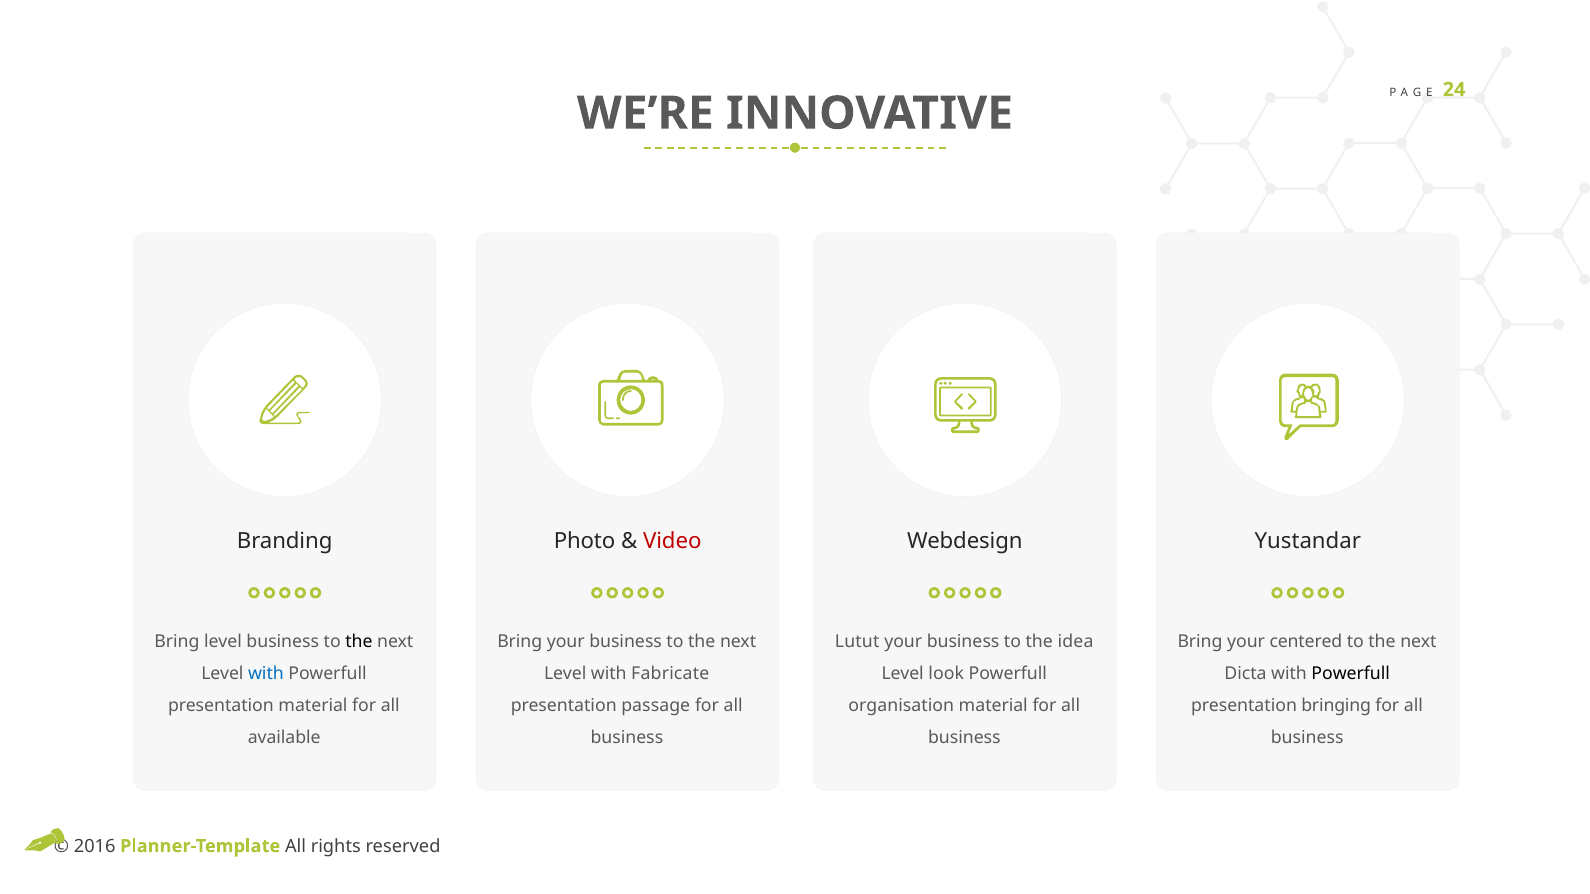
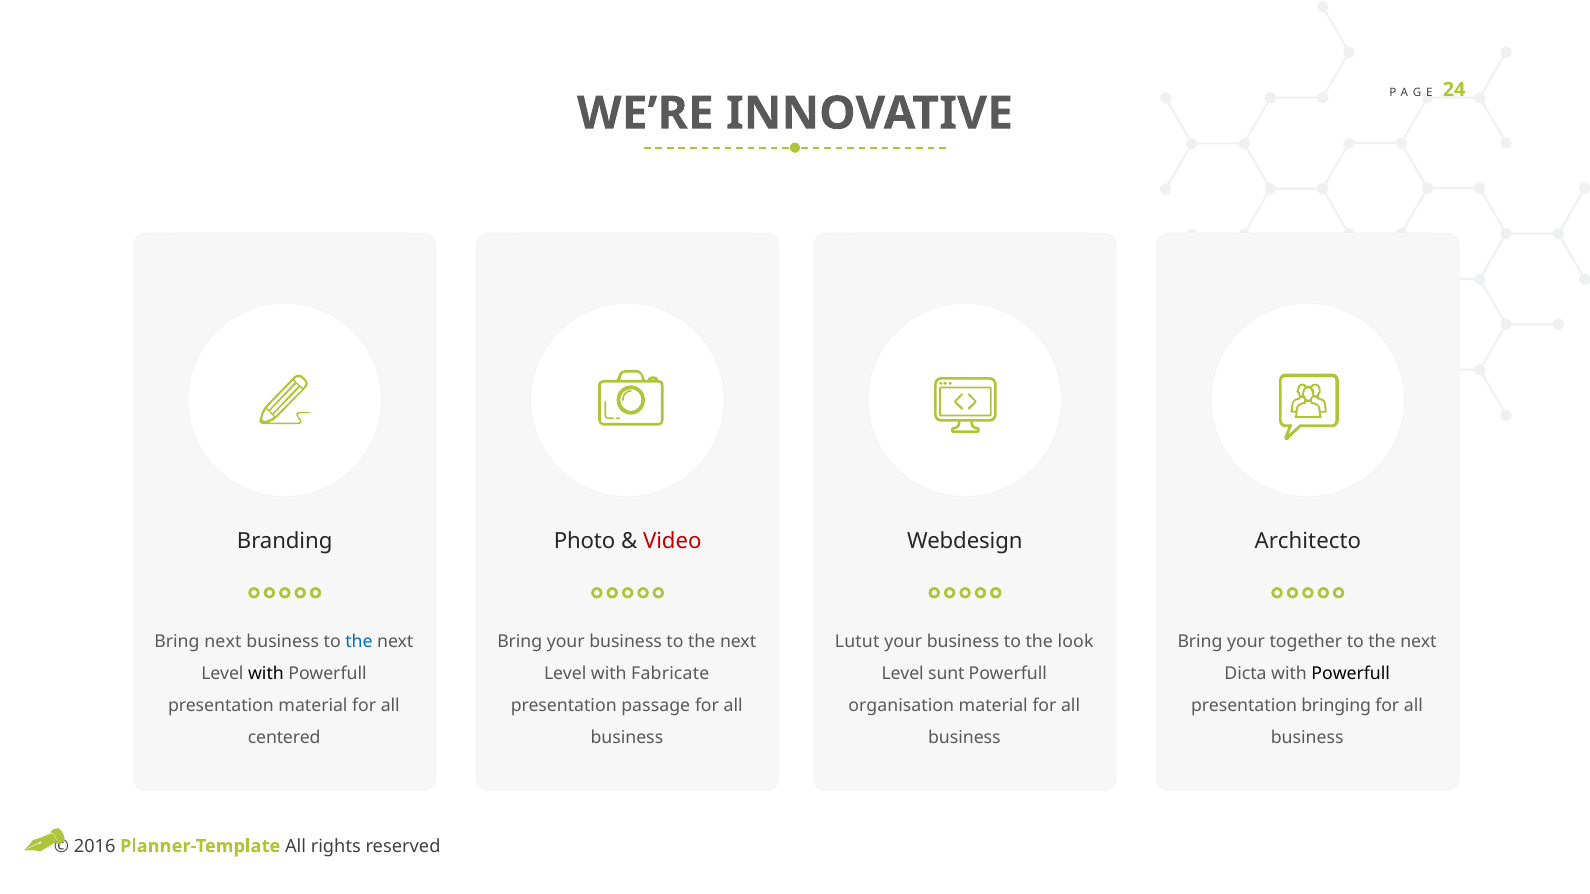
Yustandar: Yustandar -> Architecto (1308, 541)
Bring level: level -> next (223, 642)
the colour: black -> blue (359, 642)
idea: idea -> look (1075, 642)
centered: centered -> together (1306, 642)
with colour: blue -> black (266, 674)
look: look -> sunt (946, 674)
available: available -> centered (284, 738)
